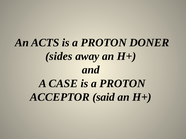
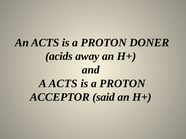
sides: sides -> acids (59, 56)
A CASE: CASE -> ACTS (63, 84)
